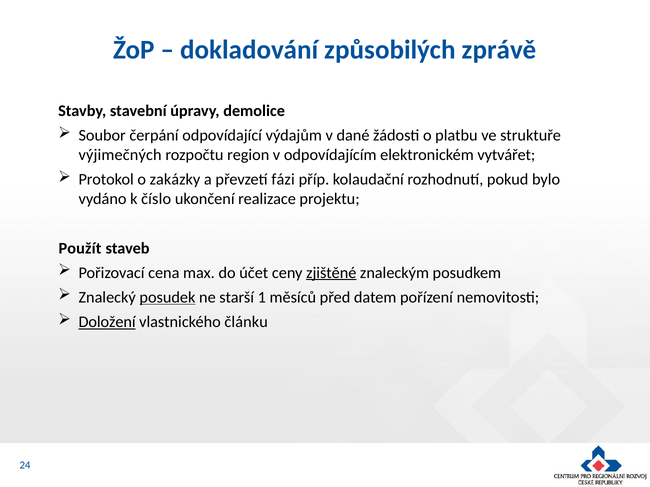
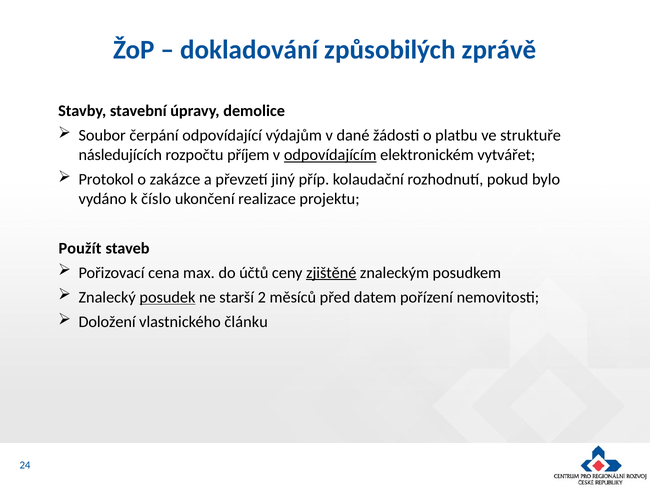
výjimečných: výjimečných -> následujících (120, 155)
region: region -> příjem (248, 155)
odpovídajícím underline: none -> present (330, 155)
zakázky: zakázky -> zakázce (175, 180)
fázi: fázi -> jiný (283, 180)
účet: účet -> účtů (254, 273)
1: 1 -> 2 (262, 298)
Doložení underline: present -> none (107, 322)
